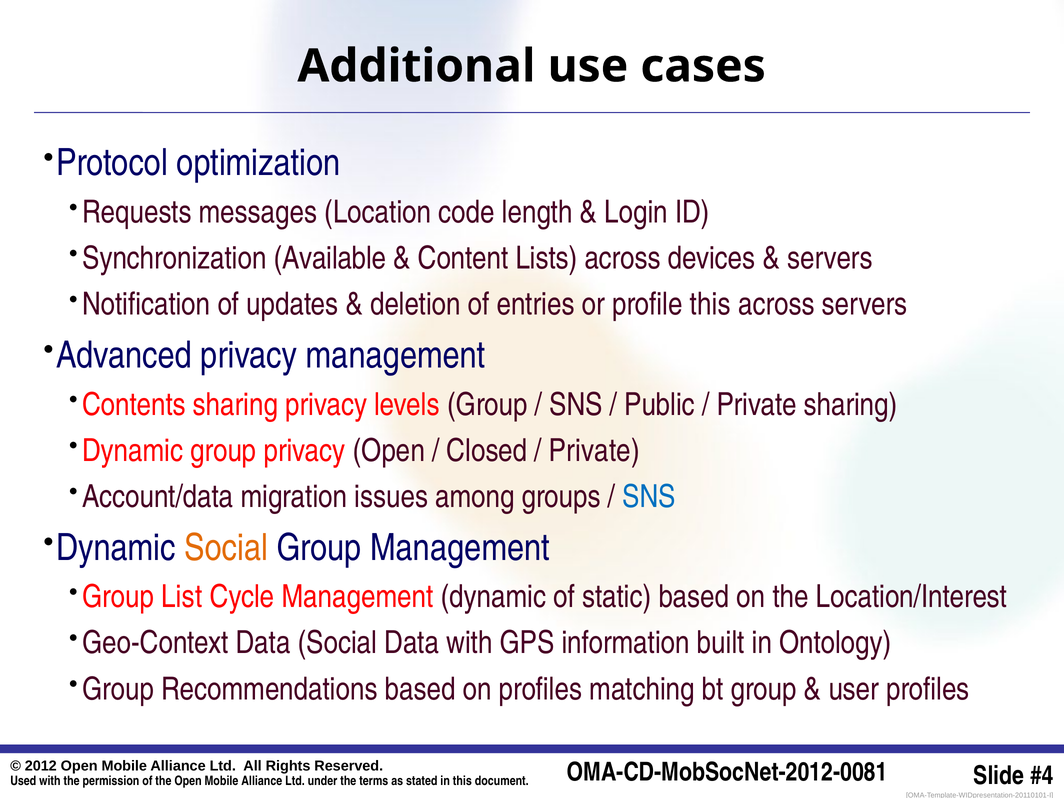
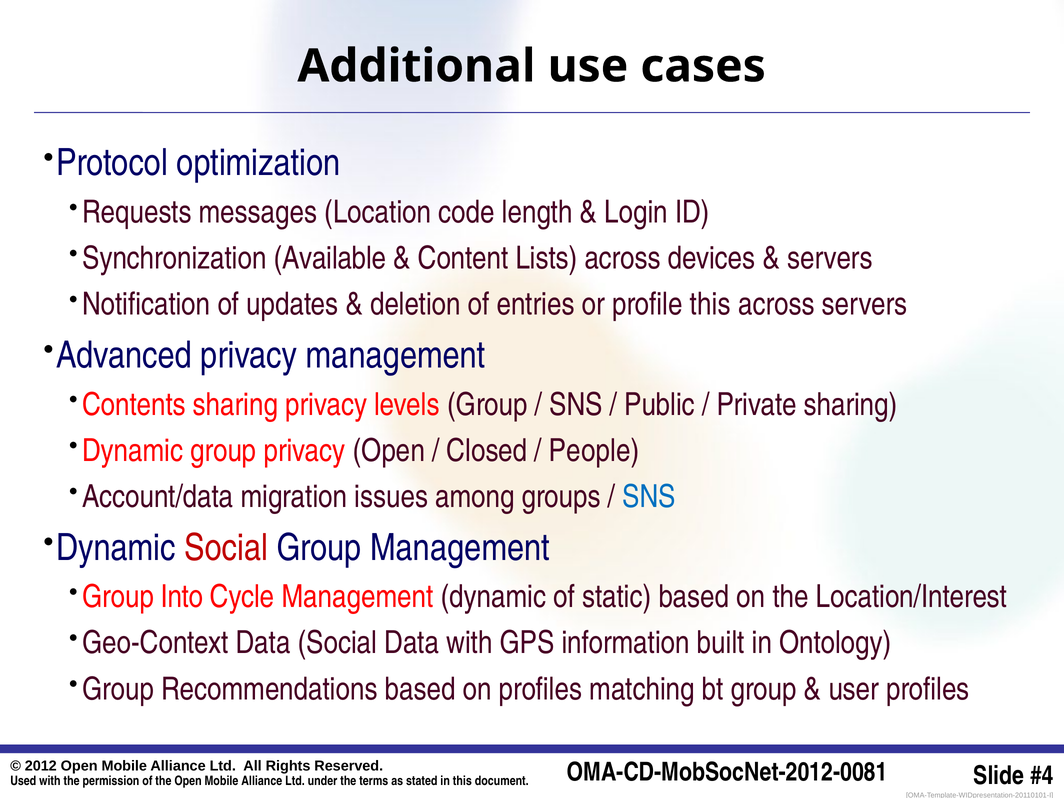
Private: Private -> People (594, 451)
Social colour: orange -> red (226, 548)
List: List -> Into (182, 597)
